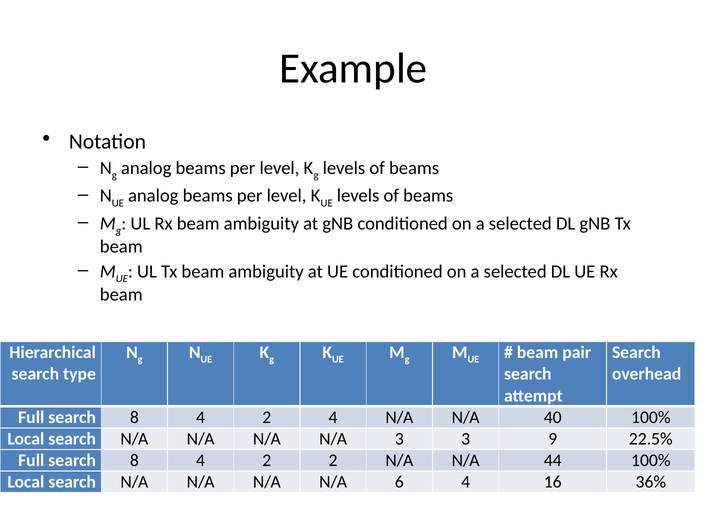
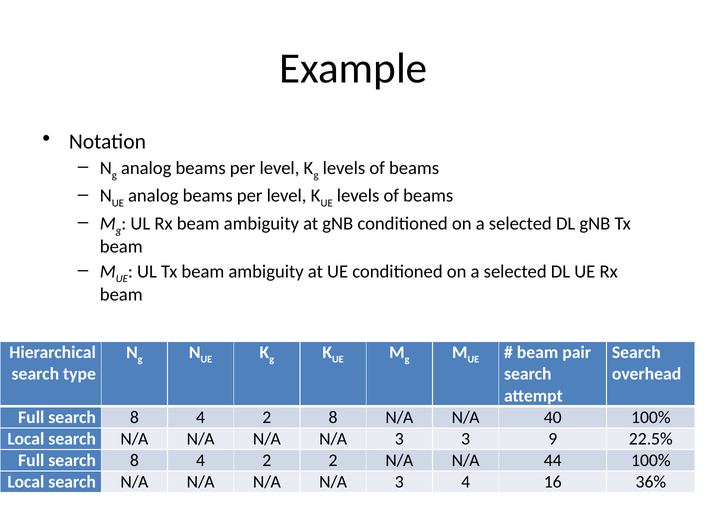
2 4: 4 -> 8 (333, 417)
6: 6 -> 3 (399, 482)
